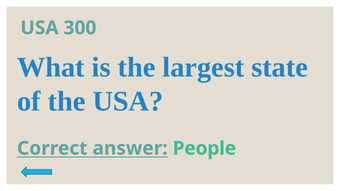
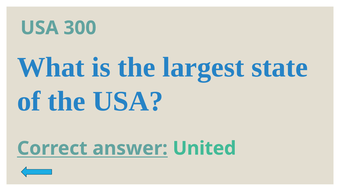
People: People -> United (204, 149)
